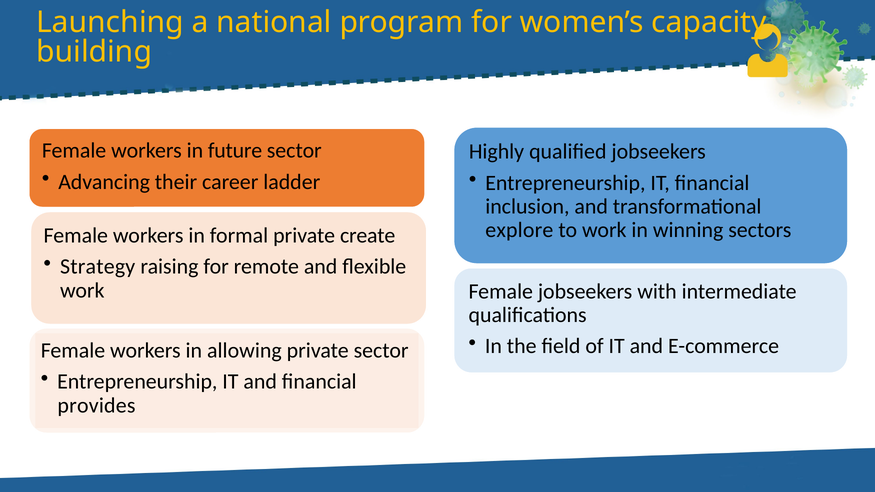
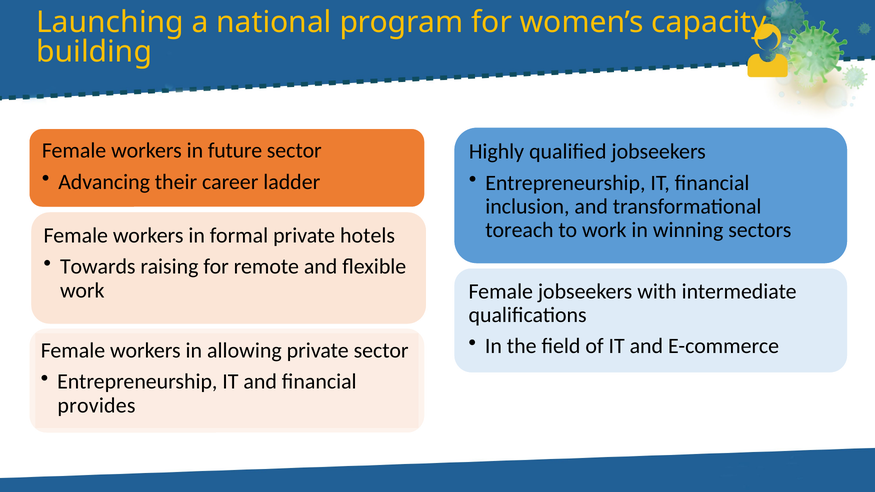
explore: explore -> toreach (519, 230)
create: create -> hotels (368, 236)
Strategy: Strategy -> Towards (98, 267)
